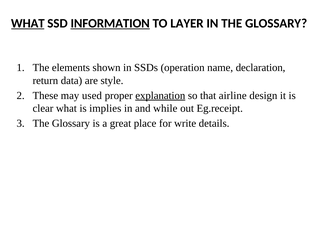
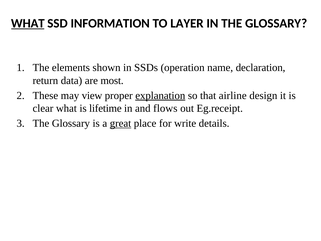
INFORMATION underline: present -> none (110, 23)
style: style -> most (112, 80)
used: used -> view (92, 95)
implies: implies -> lifetime (105, 108)
while: while -> flows (165, 108)
great underline: none -> present (120, 123)
